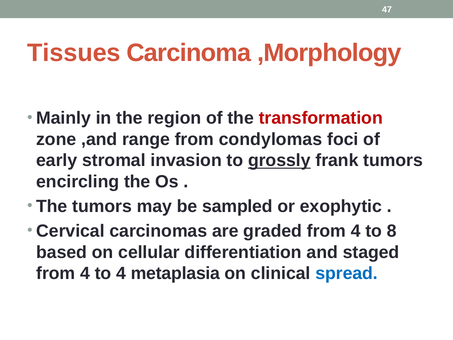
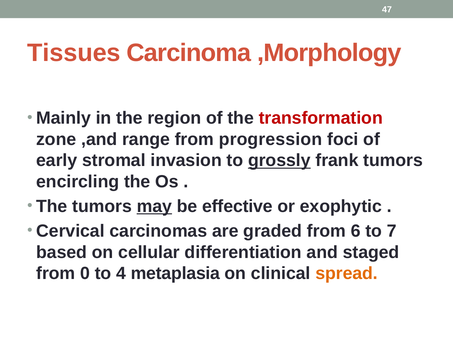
condylomas: condylomas -> progression (270, 139)
may underline: none -> present (154, 206)
sampled: sampled -> effective (237, 206)
graded from 4: 4 -> 6 (356, 231)
8: 8 -> 7 (392, 231)
4: 4 -> 0 (85, 273)
spread colour: blue -> orange (347, 273)
